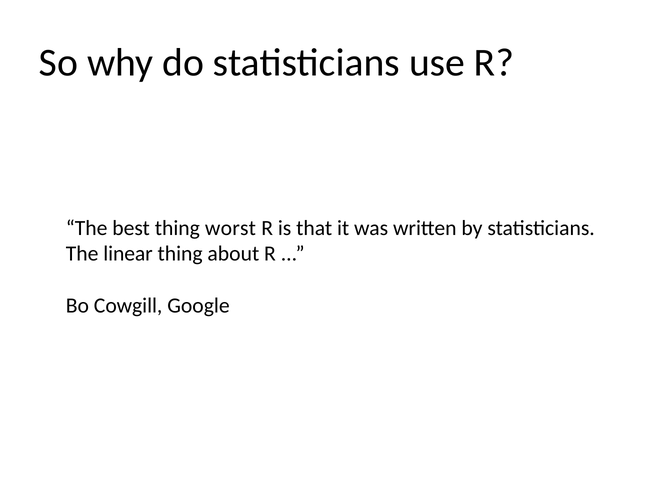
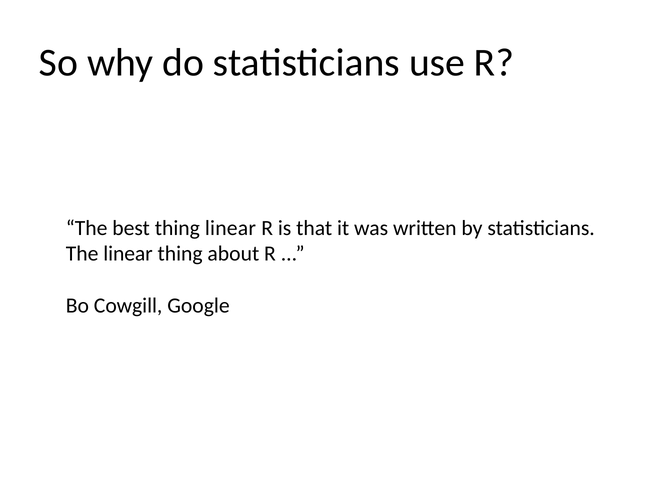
thing worst: worst -> linear (230, 228)
